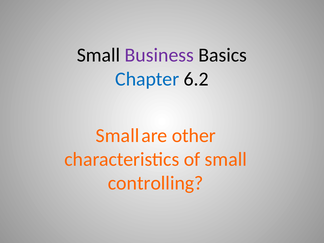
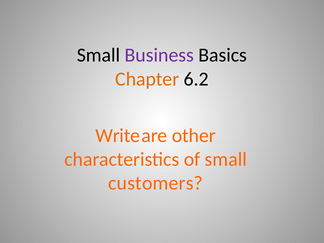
Chapter colour: blue -> orange (147, 79)
Small: Small -> Write (118, 136)
controlling: controlling -> customers (156, 183)
